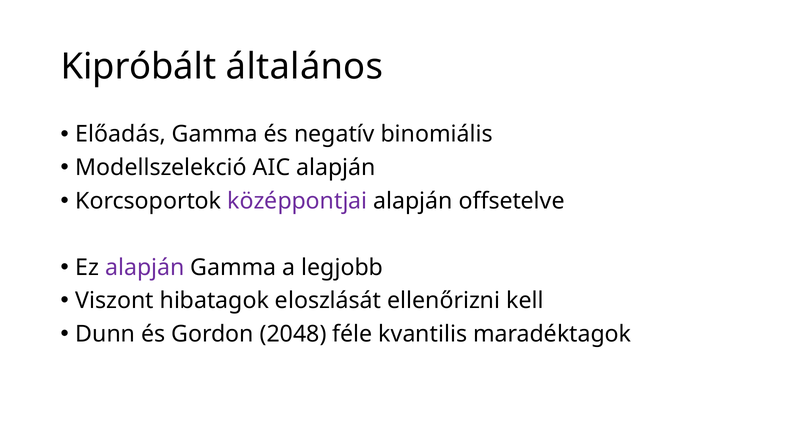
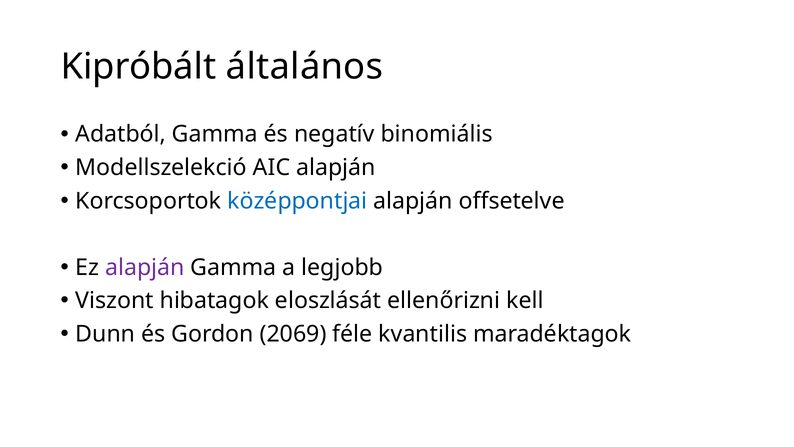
Előadás: Előadás -> Adatból (121, 134)
középpontjai colour: purple -> blue (297, 201)
2048: 2048 -> 2069 (293, 334)
